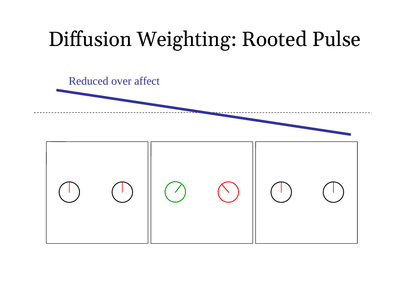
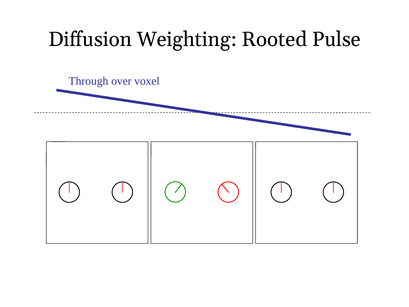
Reduced: Reduced -> Through (88, 81)
affect: affect -> voxel (147, 81)
